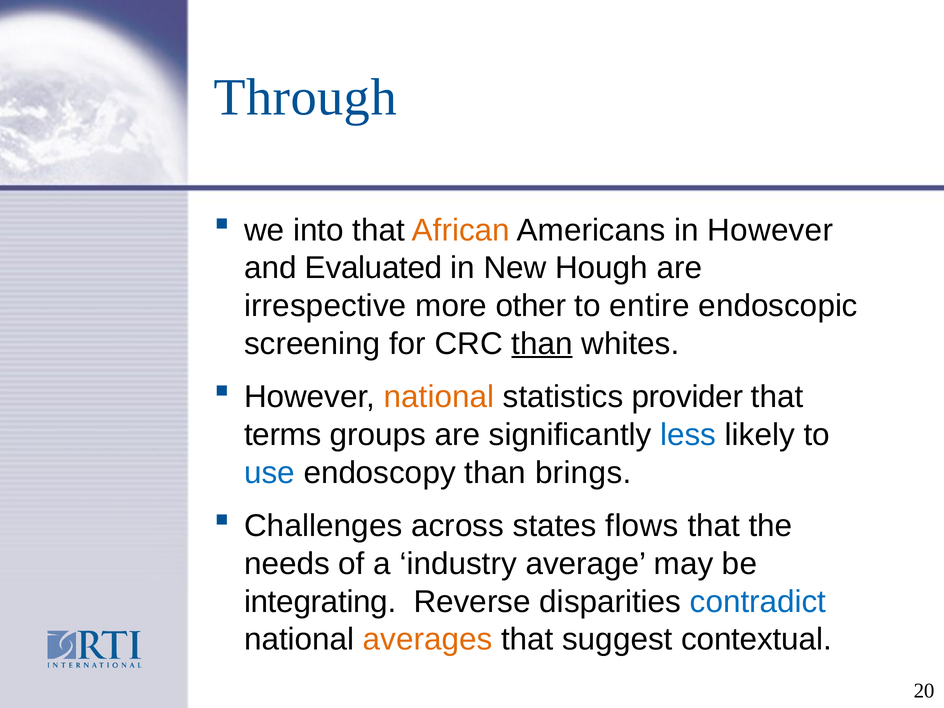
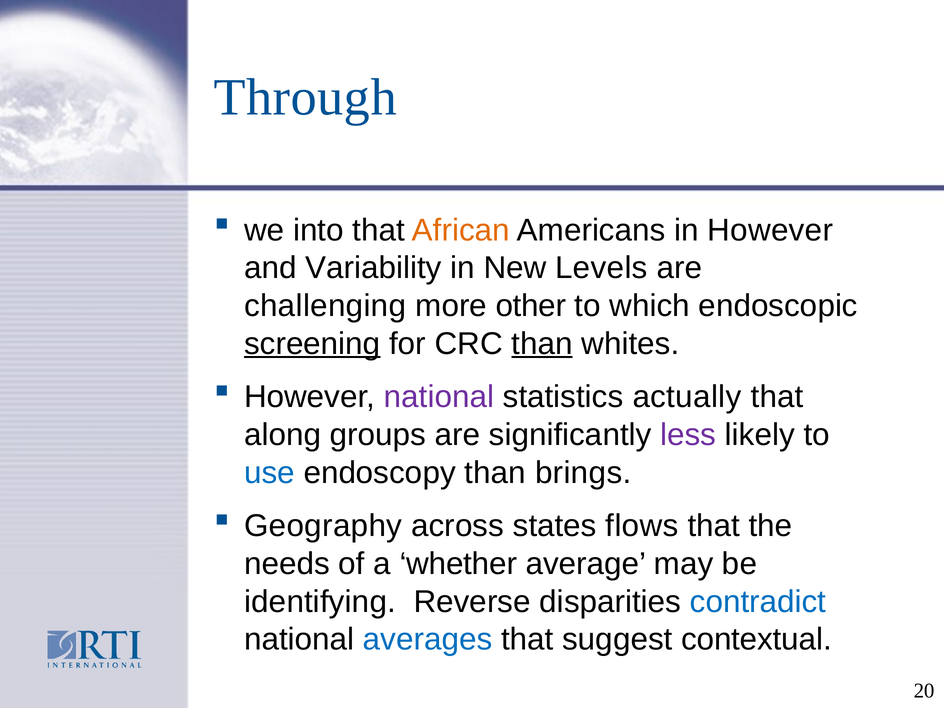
Evaluated: Evaluated -> Variability (373, 268)
Hough: Hough -> Levels (601, 268)
irrespective: irrespective -> challenging (325, 306)
entire: entire -> which (650, 306)
screening underline: none -> present (312, 344)
national colour: orange -> purple (439, 397)
provider: provider -> actually (687, 397)
terms: terms -> along (283, 435)
less colour: blue -> purple (688, 435)
Challenges: Challenges -> Geography (323, 526)
industry: industry -> whether (458, 564)
integrating: integrating -> identifying (320, 602)
averages colour: orange -> blue (428, 639)
